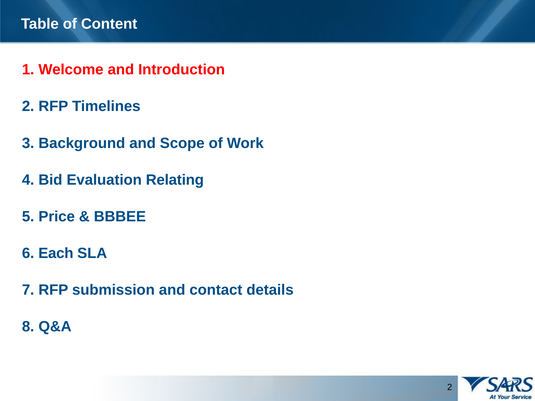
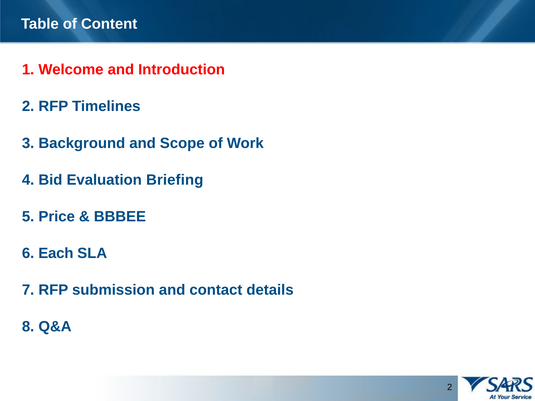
Relating: Relating -> Briefing (175, 180)
